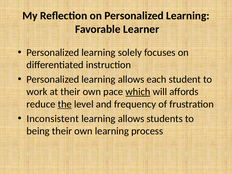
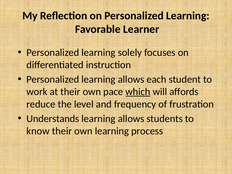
the underline: present -> none (65, 104)
Inconsistent: Inconsistent -> Understands (53, 119)
being: being -> know (38, 131)
